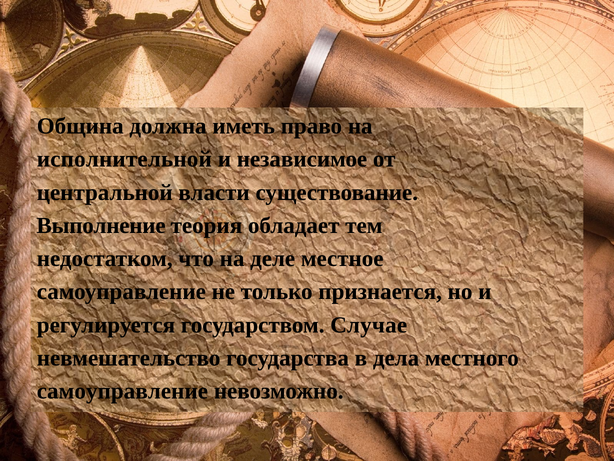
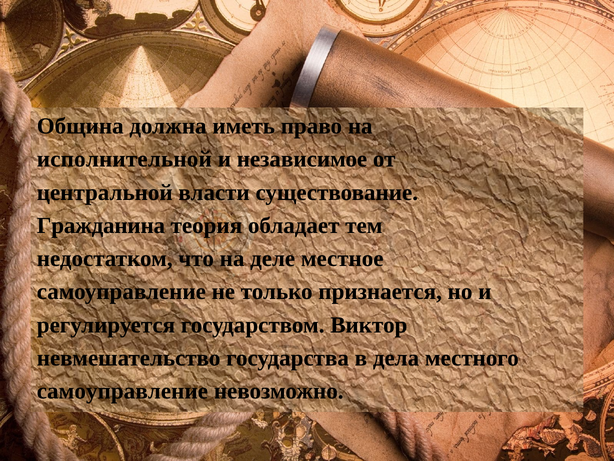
Выполнение: Выполнение -> Гражданина (101, 225)
Случае: Случае -> Виктор (369, 325)
